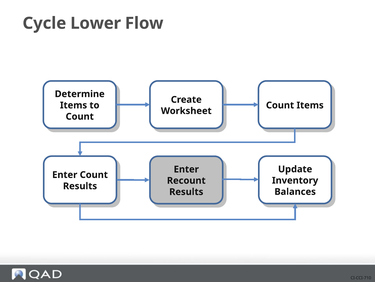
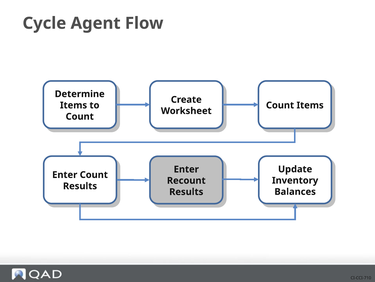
Lower: Lower -> Agent (96, 23)
